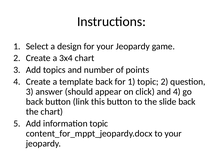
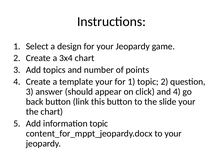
template back: back -> your (104, 82)
slide back: back -> your (187, 102)
